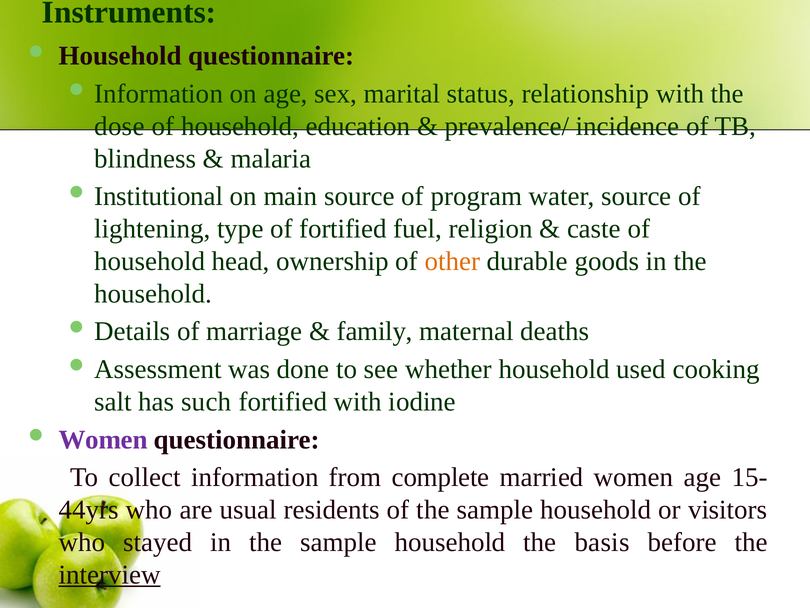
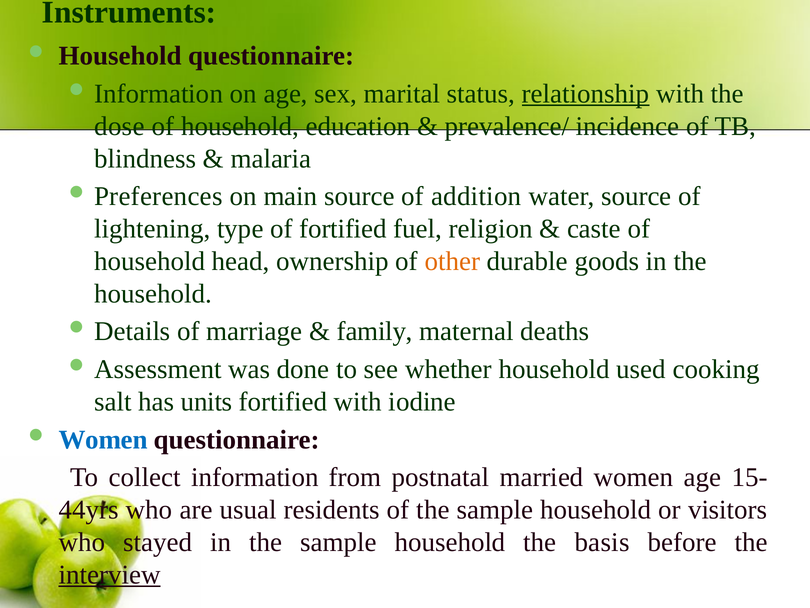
relationship underline: none -> present (586, 94)
Institutional: Institutional -> Preferences (158, 196)
program: program -> addition (476, 196)
such: such -> units (207, 401)
Women colour: purple -> blue (103, 439)
complete: complete -> postnatal (441, 477)
